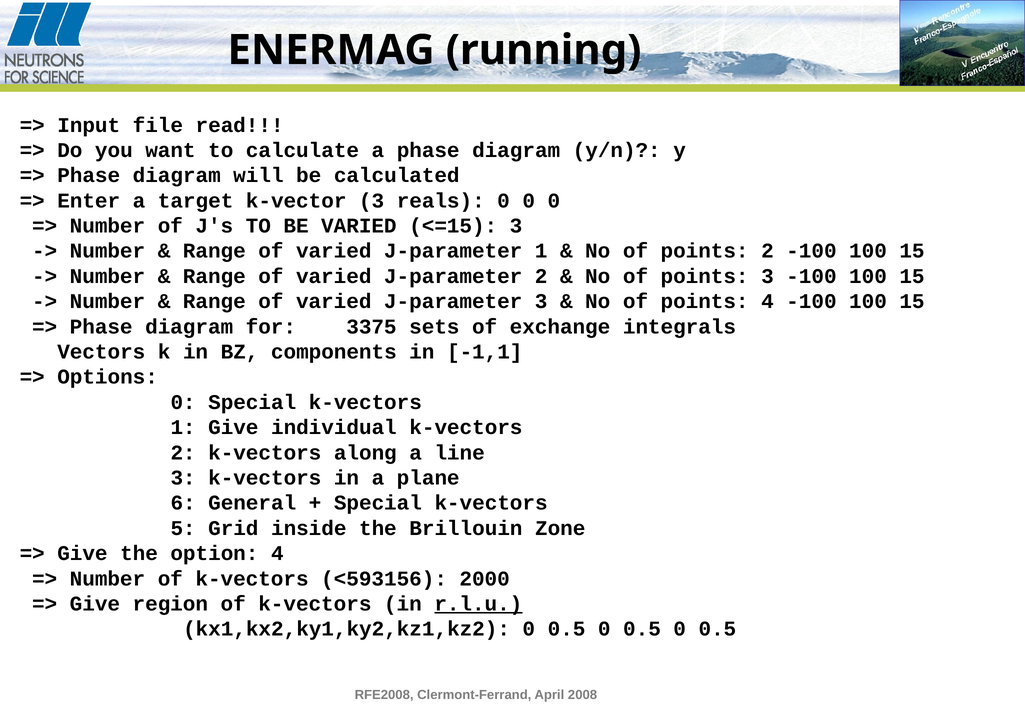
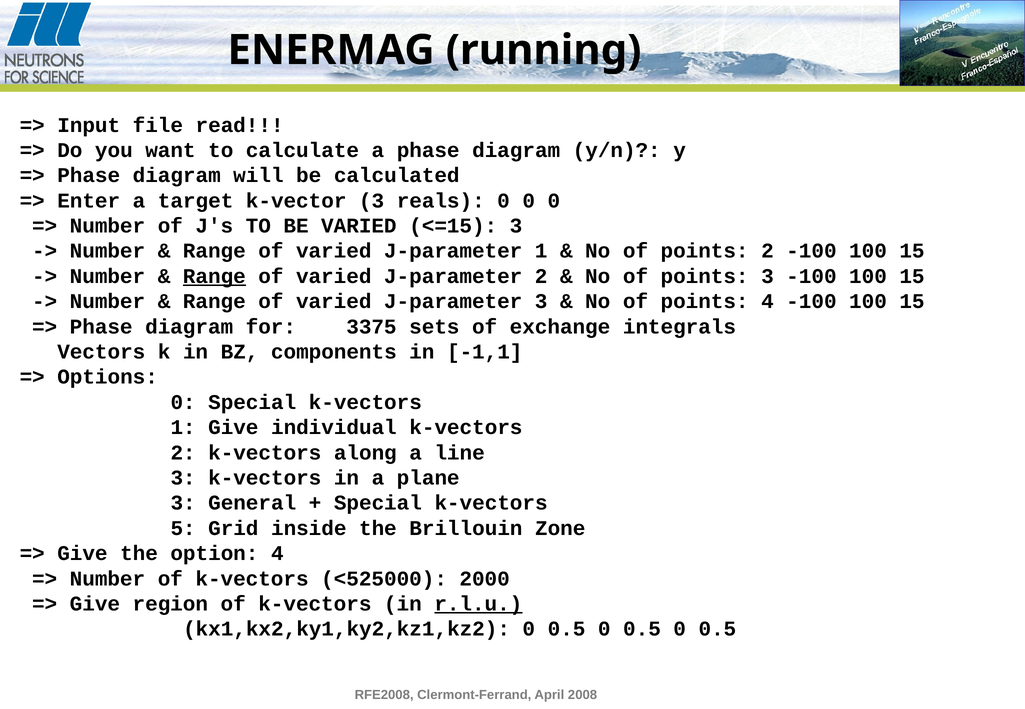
Range underline: none -> present (214, 276)
6: 6 -> 3 (183, 503)
<593156: <593156 -> <525000 (384, 579)
